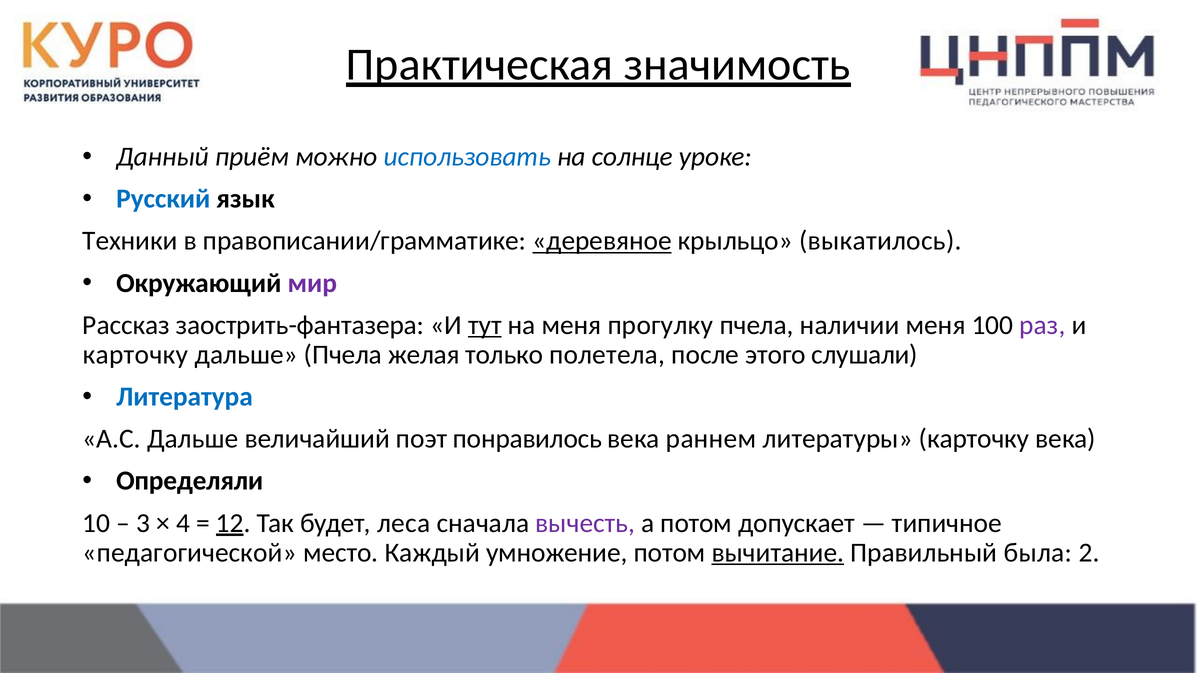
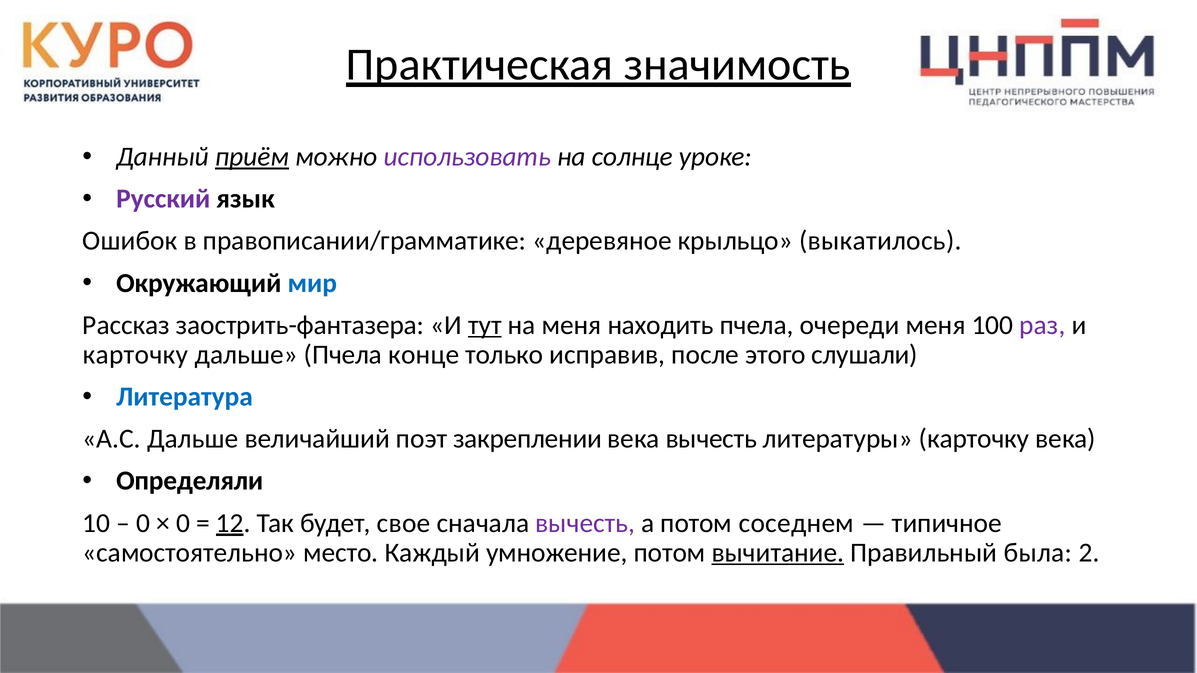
приём underline: none -> present (252, 157)
использовать colour: blue -> purple (467, 157)
Русский colour: blue -> purple (163, 199)
Техники: Техники -> Ошибок (130, 241)
деревяное underline: present -> none (602, 241)
мир colour: purple -> blue (312, 283)
прогулку: прогулку -> находить (661, 325)
наличии: наличии -> очереди (850, 325)
желая: желая -> конце (424, 355)
полетела: полетела -> исправив (607, 355)
понравилось: понравилось -> закреплении (527, 439)
века раннем: раннем -> вычесть (711, 439)
3: 3 -> 0 (143, 523)
4: 4 -> 0 (183, 523)
леса: леса -> свое (404, 523)
допускает: допускает -> соседнем (796, 523)
педагогической: педагогической -> самостоятельно (190, 553)
